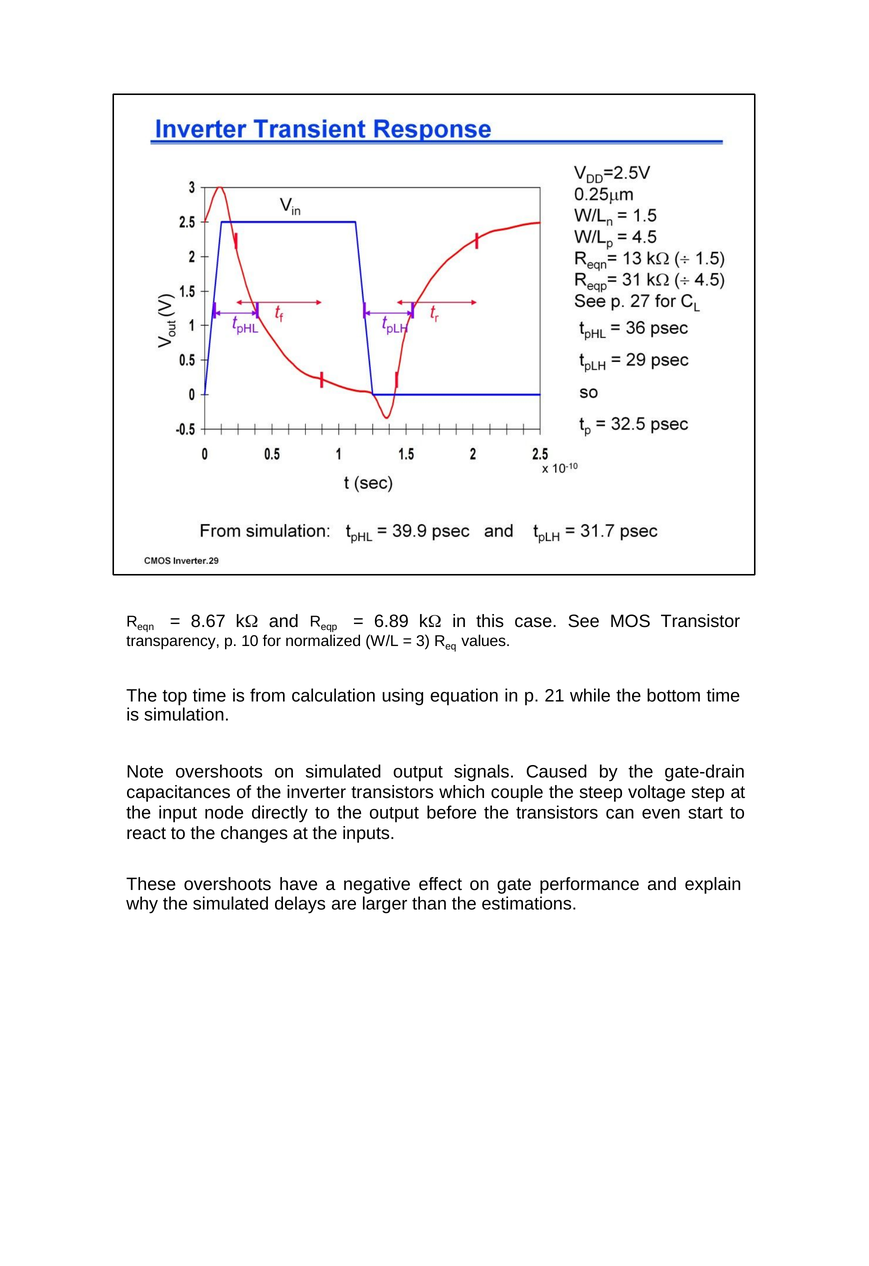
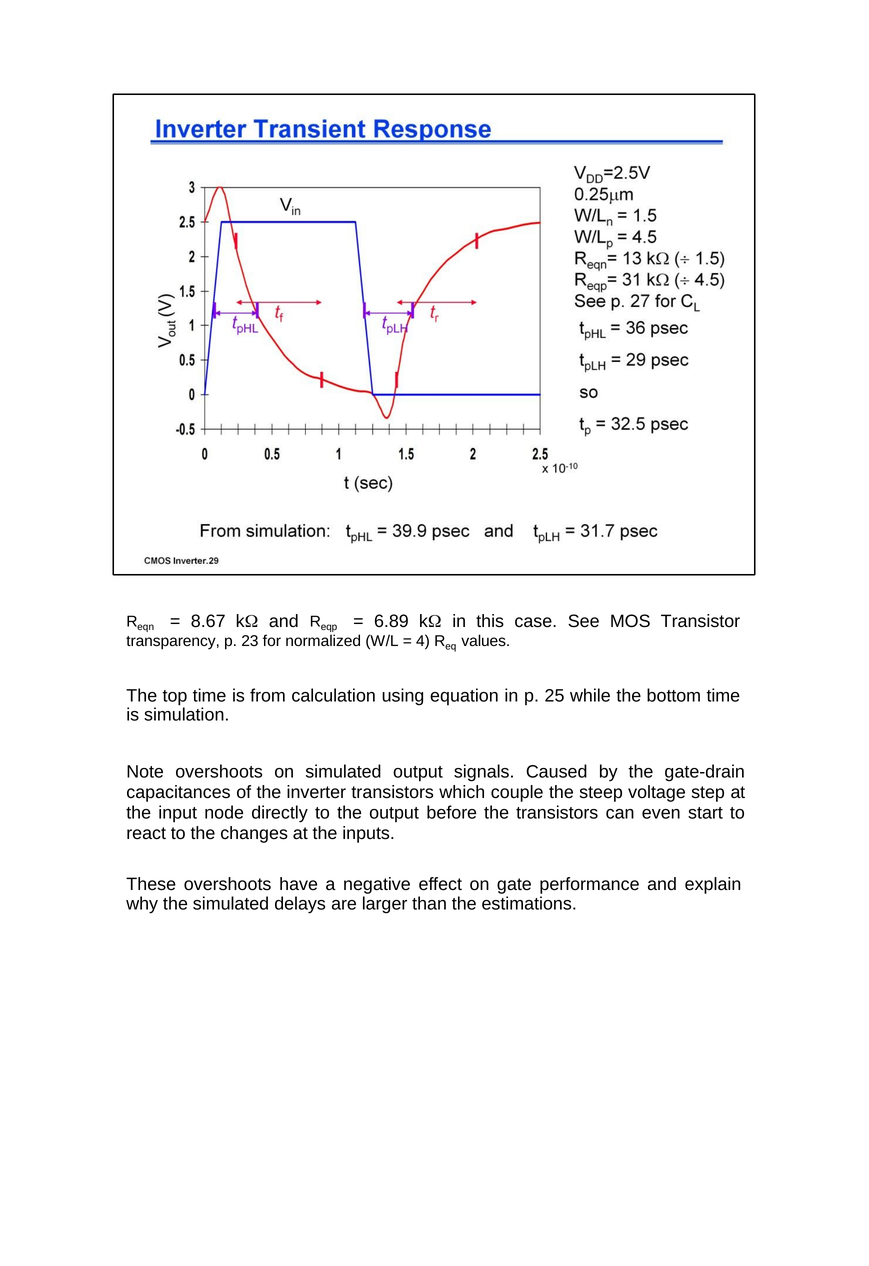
10: 10 -> 23 (250, 641)
3: 3 -> 4 (423, 641)
21: 21 -> 25 (555, 696)
